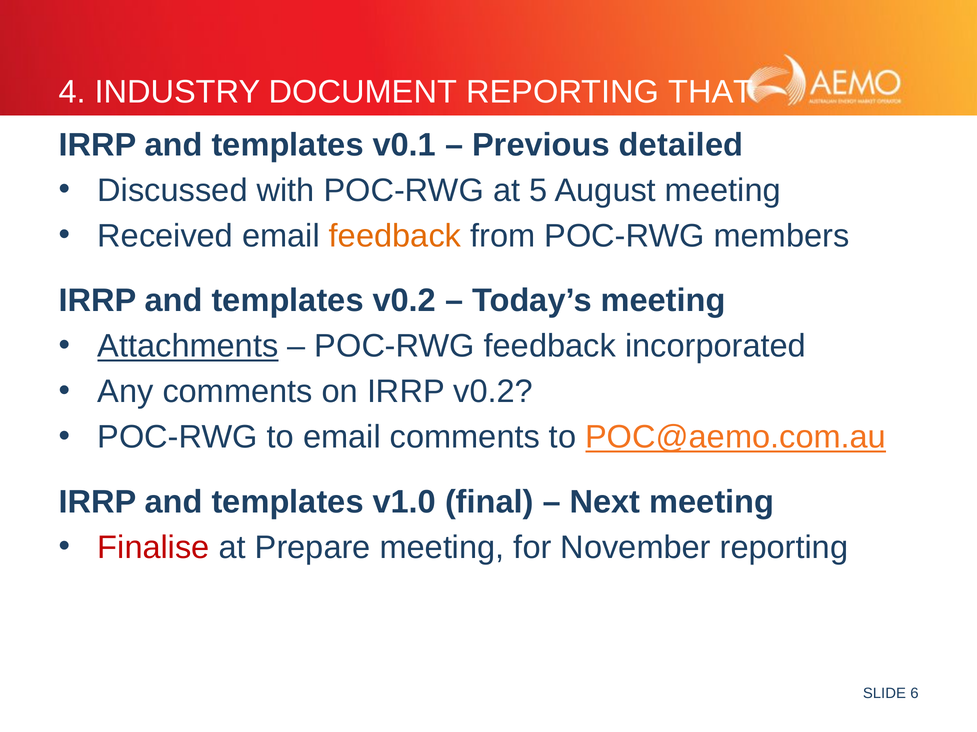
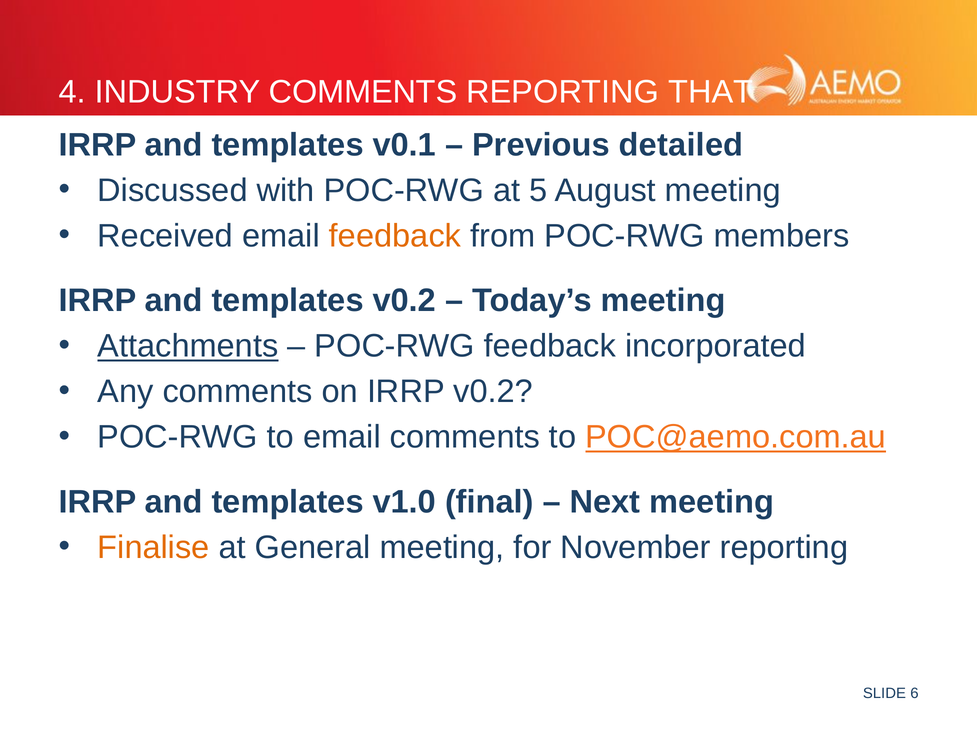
INDUSTRY DOCUMENT: DOCUMENT -> COMMENTS (363, 92)
Finalise colour: red -> orange (154, 548)
Prepare: Prepare -> General (313, 548)
